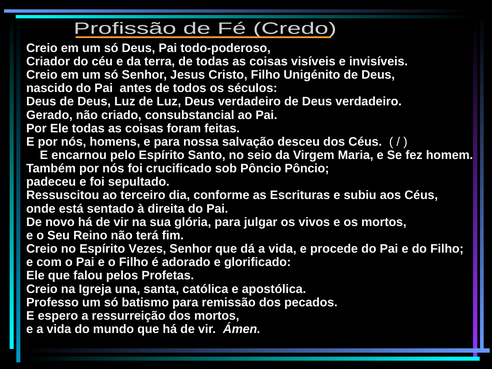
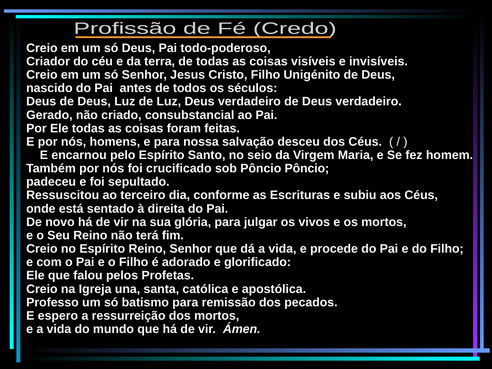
Espírito Vezes: Vezes -> Reino (147, 249)
